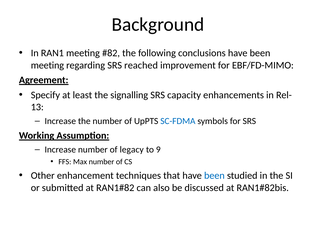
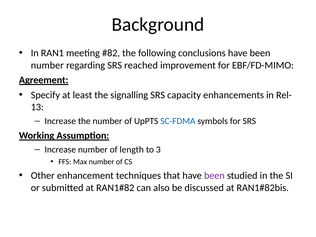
meeting: meeting -> number (47, 65)
legacy: legacy -> length (132, 150)
9: 9 -> 3 (158, 150)
been colour: blue -> purple (214, 176)
